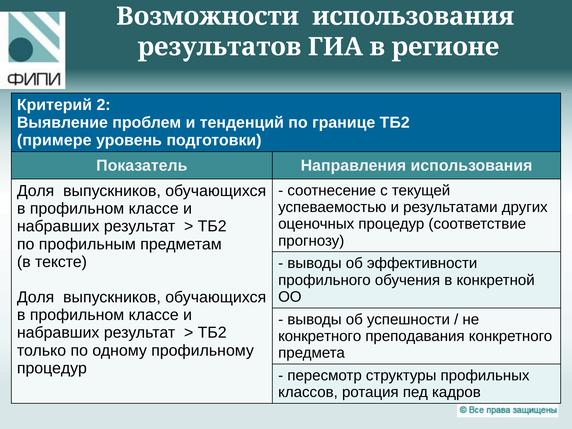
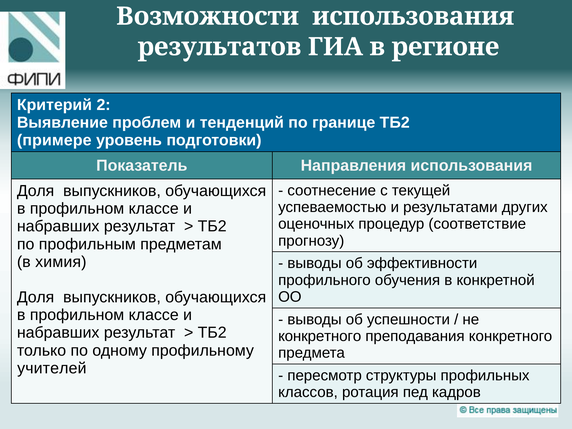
тексте: тексте -> химия (61, 262)
процедур: процедур -> учителей (52, 368)
